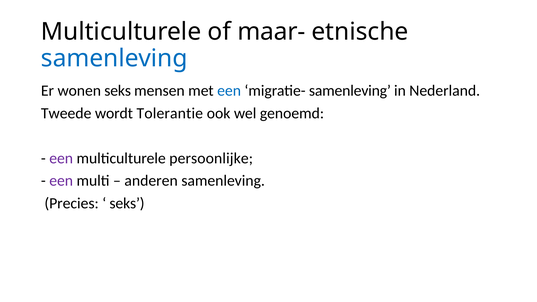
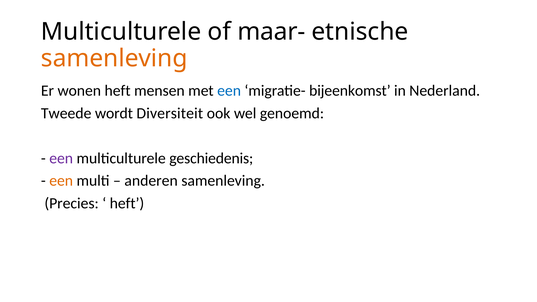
samenleving colour: blue -> orange (114, 58)
wonen seks: seks -> heft (118, 91)
migratie- samenleving: samenleving -> bijeenkomst (350, 91)
Tolerantie: Tolerantie -> Diversiteit (170, 113)
persoonlijke: persoonlijke -> geschiedenis (211, 158)
een colour: purple -> orange (61, 181)
seks: seks -> heft (127, 203)
